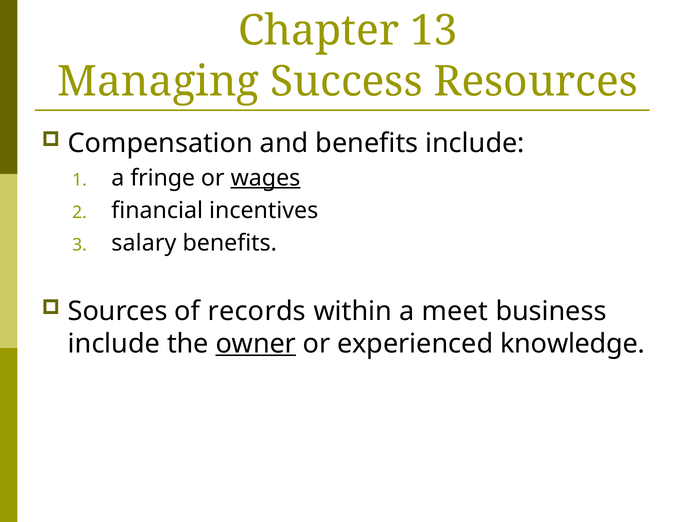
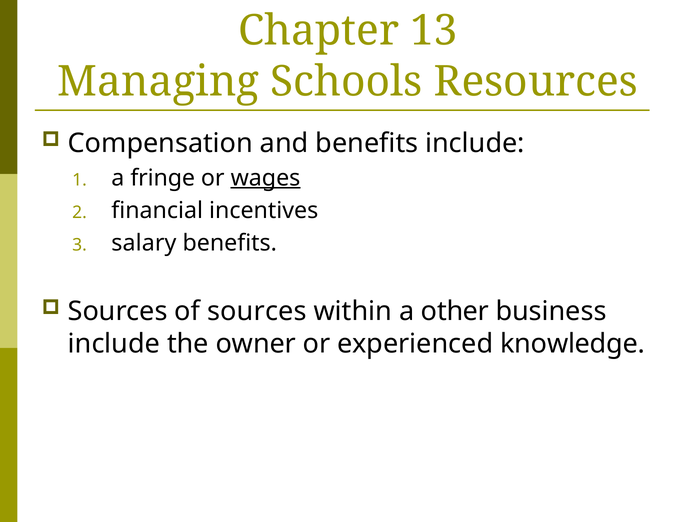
Success: Success -> Schools (346, 82)
of records: records -> sources (257, 311)
meet: meet -> other (455, 311)
owner underline: present -> none (256, 344)
